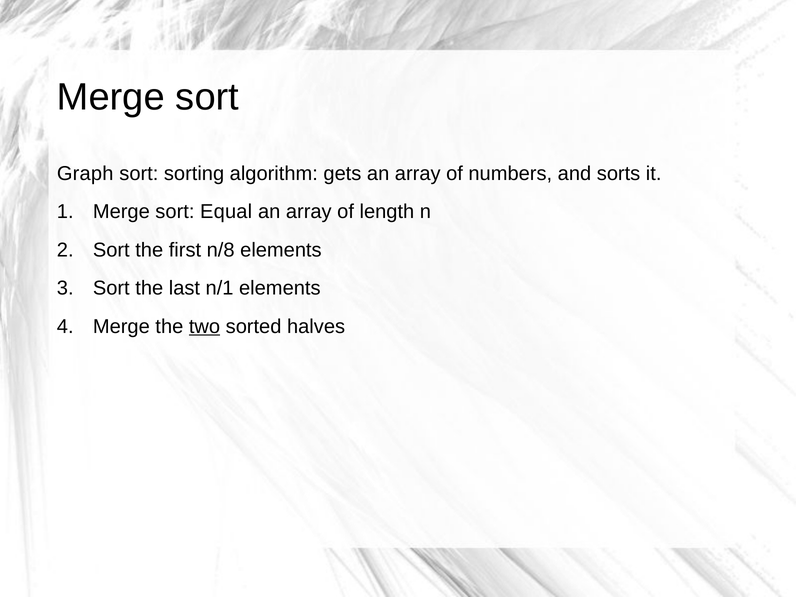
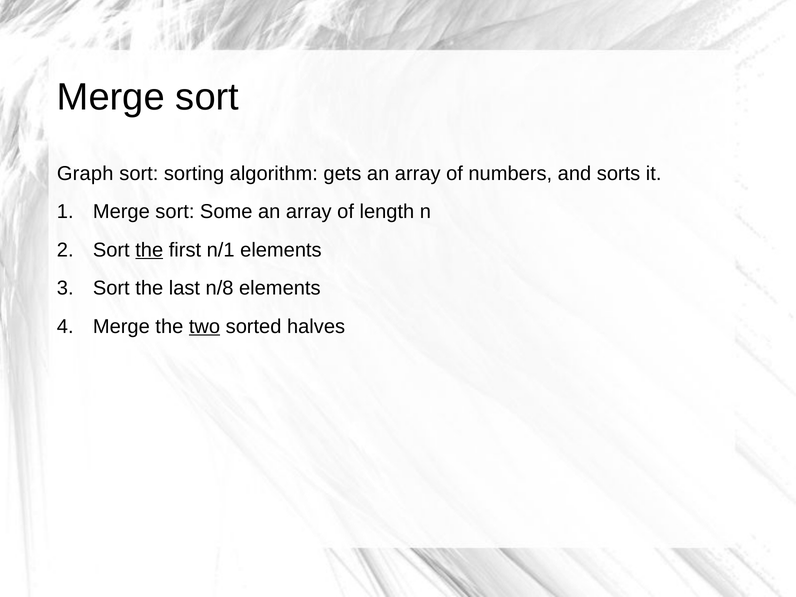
Equal: Equal -> Some (226, 212)
the underline: none -> present (149, 250)
n/8: n/8 -> n/1 (221, 250)
n/1: n/1 -> n/8 (220, 288)
